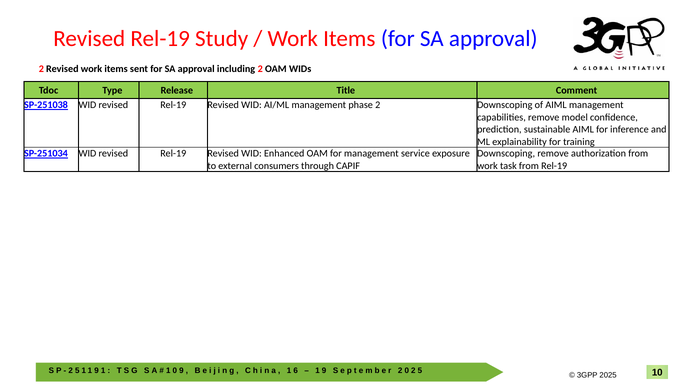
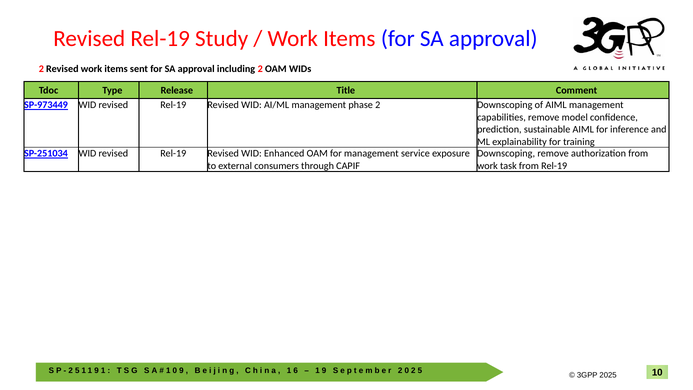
SP-251038: SP-251038 -> SP-973449 (46, 105)
